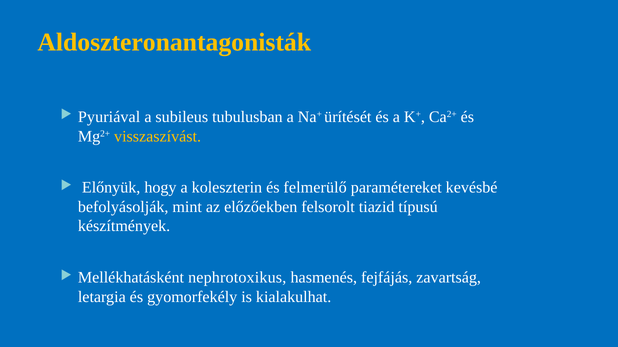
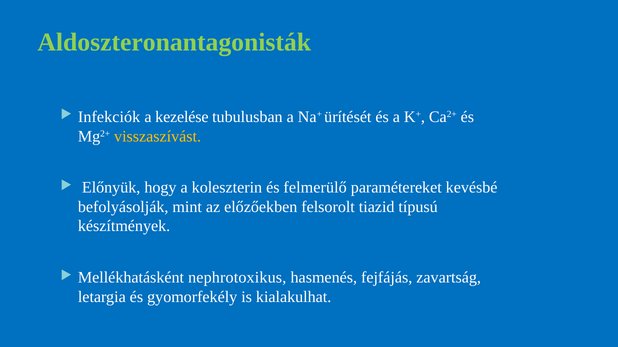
Aldoszteronantagonisták colour: yellow -> light green (174, 43)
Pyuriával: Pyuriával -> Infekciók (109, 117)
subileus: subileus -> kezelése (182, 117)
